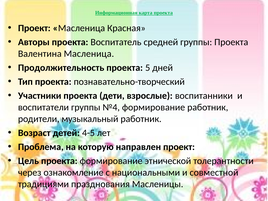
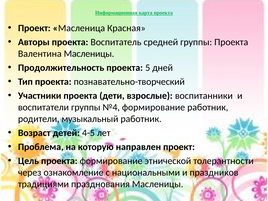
Валентина Масленица: Масленица -> Масленицы (89, 54)
совместной: совместной -> праздников (214, 172)
